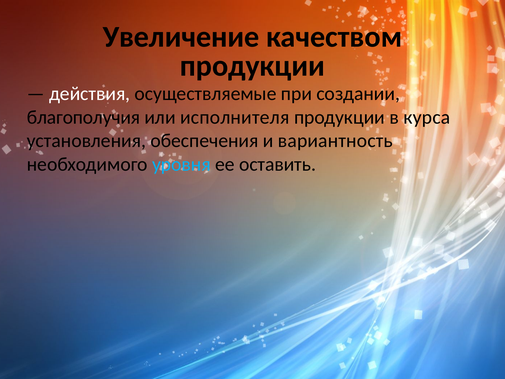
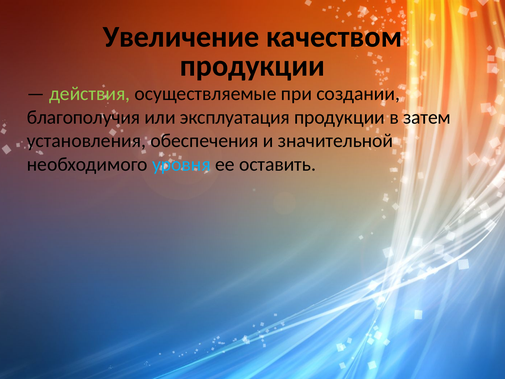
действия colour: white -> light green (90, 94)
исполнителя: исполнителя -> эксплуатация (235, 117)
курса: курса -> затем (427, 117)
вариантность: вариантность -> значительной (336, 141)
